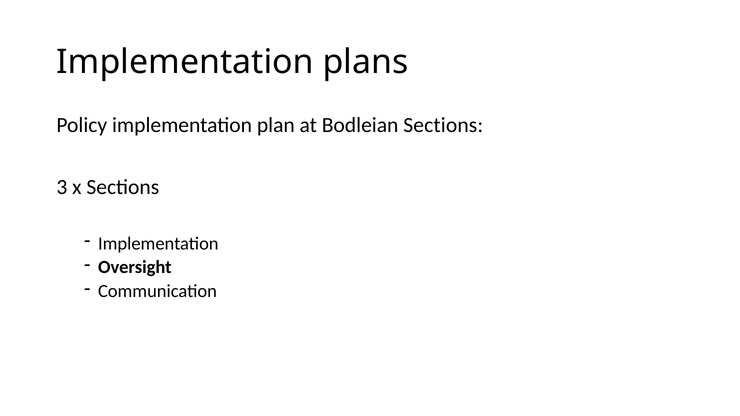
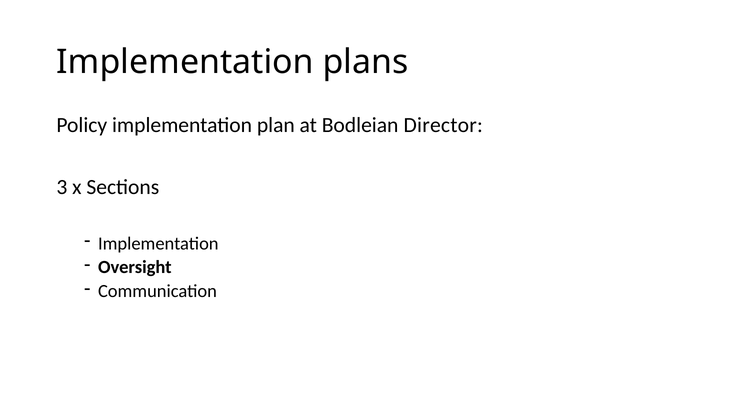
Bodleian Sections: Sections -> Director (443, 125)
